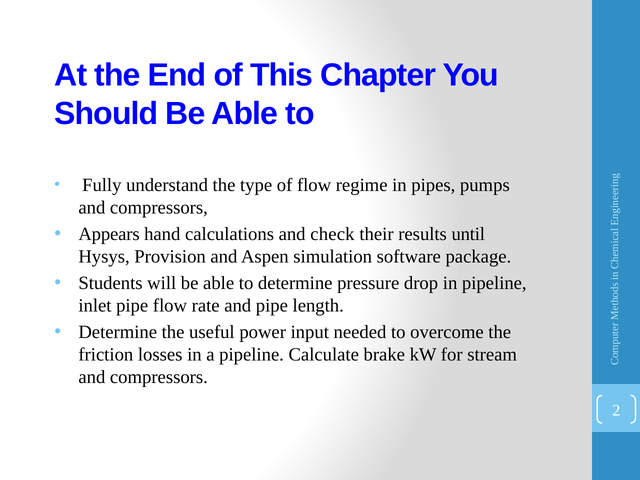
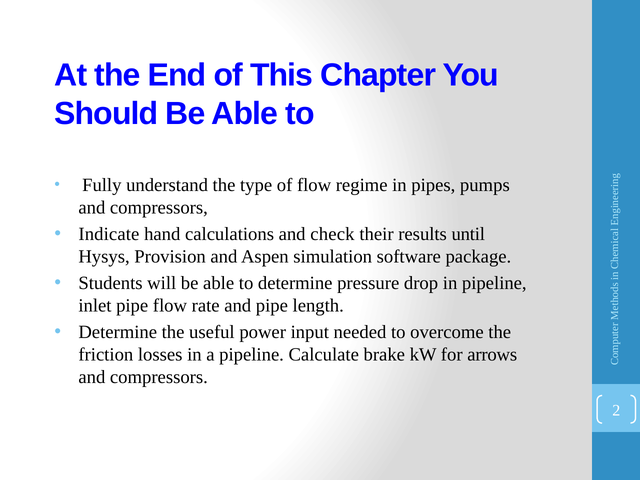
Appears: Appears -> Indicate (109, 234)
stream: stream -> arrows (492, 355)
